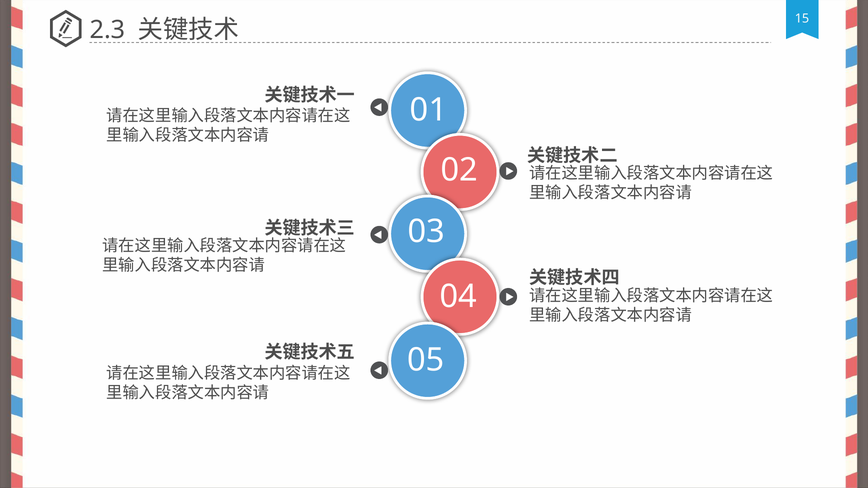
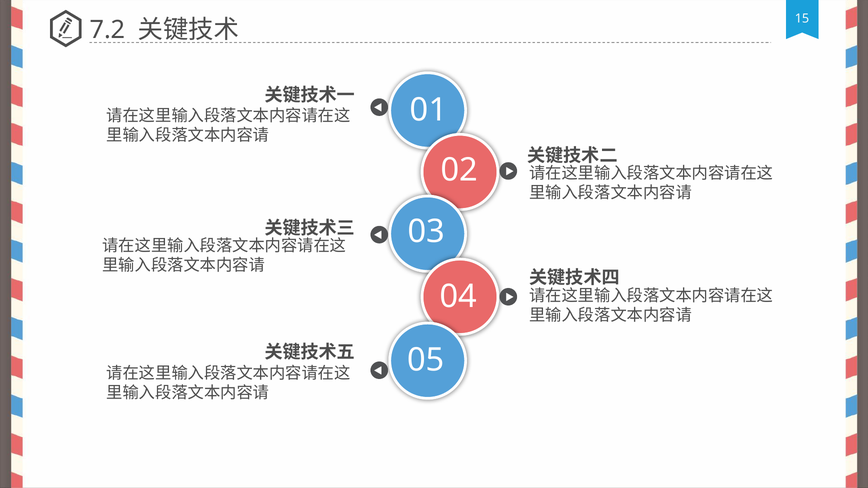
2.3: 2.3 -> 7.2 (107, 30)
